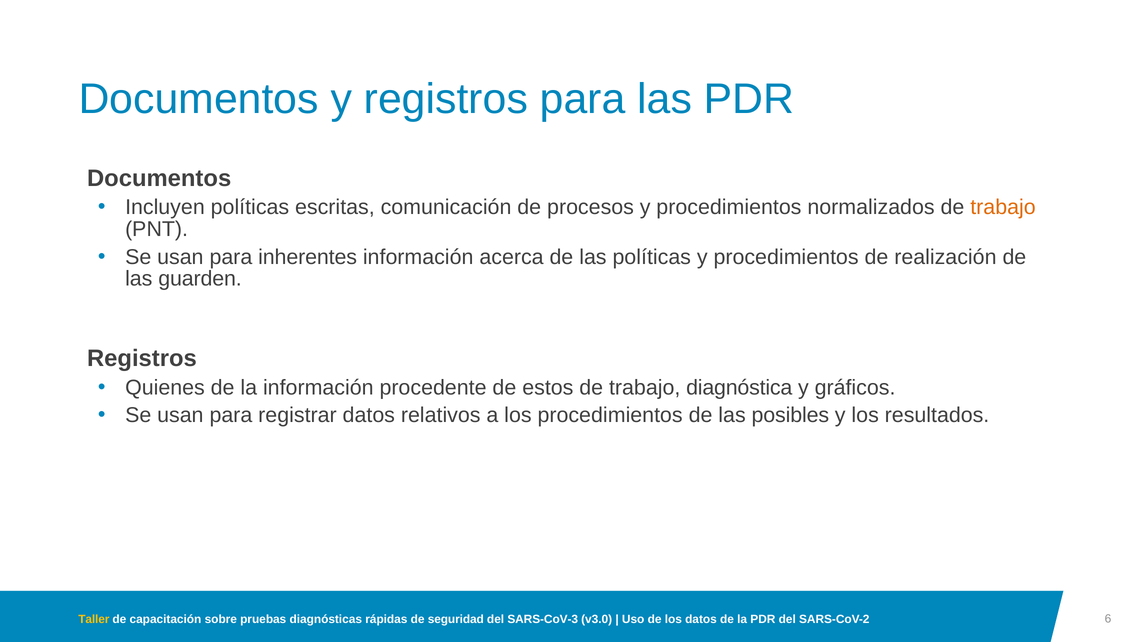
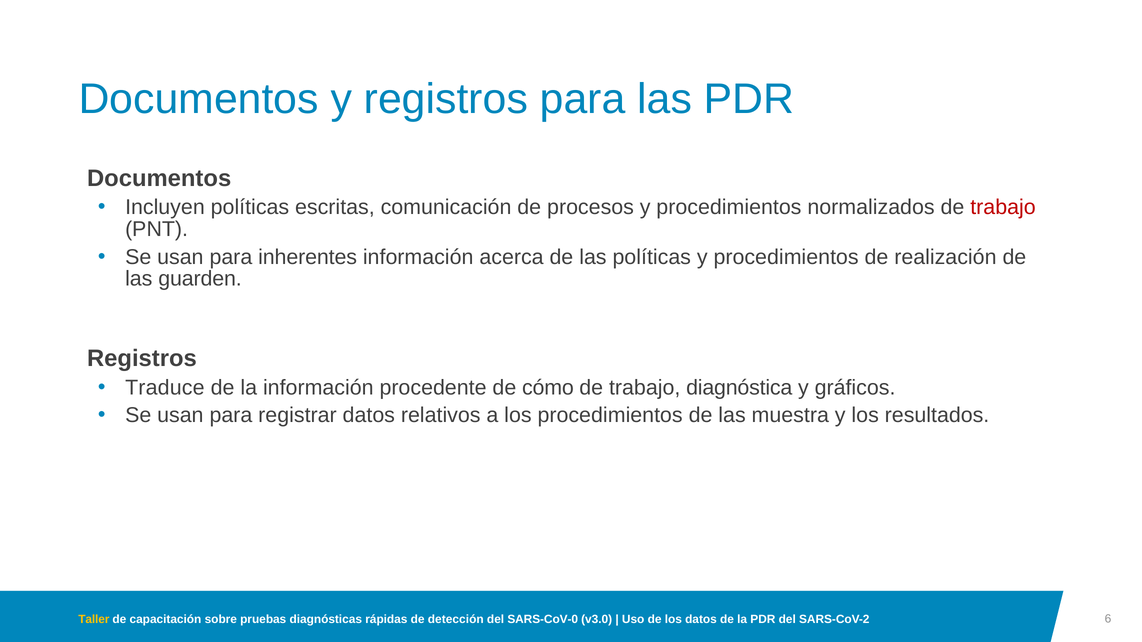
trabajo colour: orange -> red (1003, 208)
Quienes: Quienes -> Traduce (165, 388)
estos: estos -> cómo (548, 388)
posibles: posibles -> muestra (790, 416)
seguridad: seguridad -> detección (456, 620)
SARS-CoV-3: SARS-CoV-3 -> SARS-CoV-0 (543, 620)
